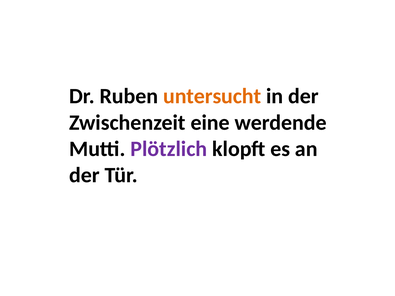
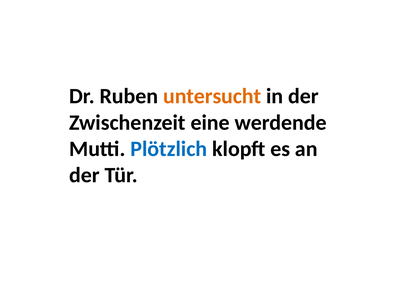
Plötzlich colour: purple -> blue (169, 149)
